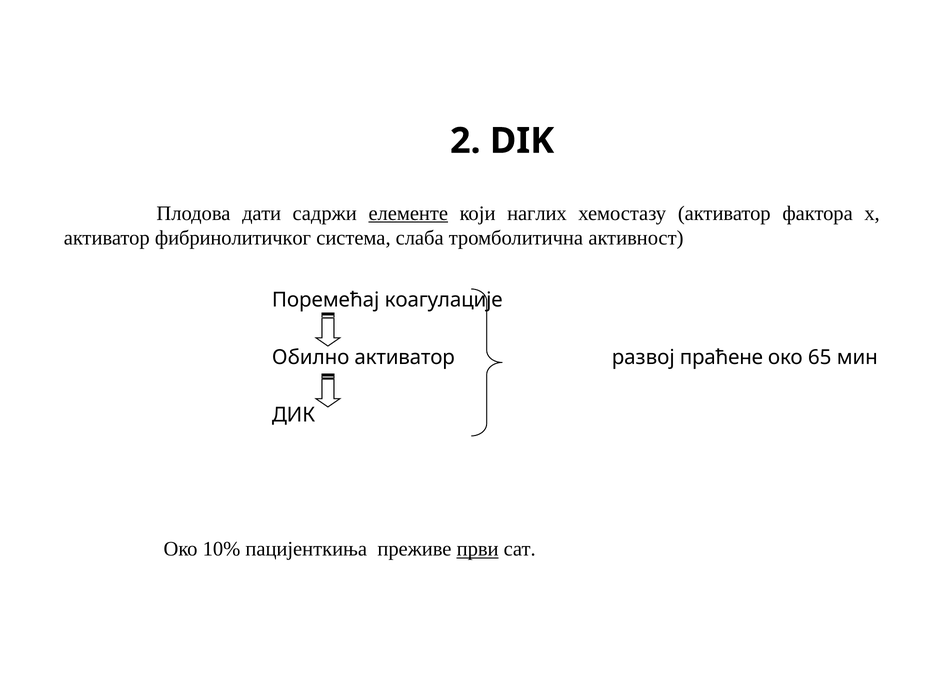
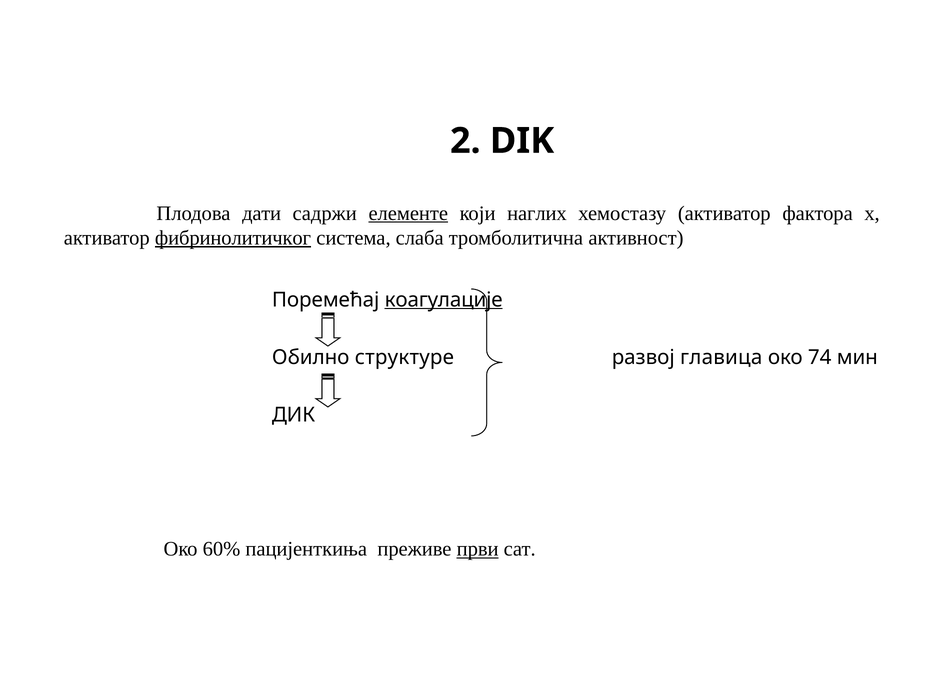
фибринолитичког underline: none -> present (233, 238)
коагулације underline: none -> present (444, 299)
Обилно активатор: активатор -> структуре (404, 357)
праћене: праћене -> главица (721, 357)
65: 65 -> 74 (820, 357)
10%: 10% -> 60% (222, 548)
